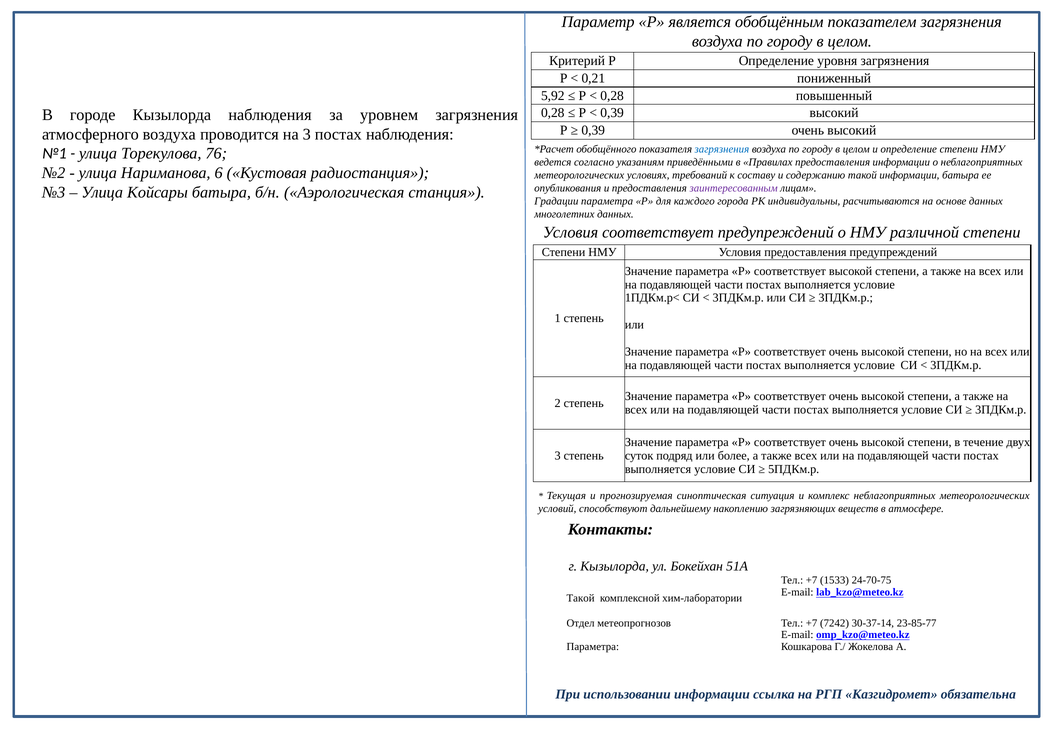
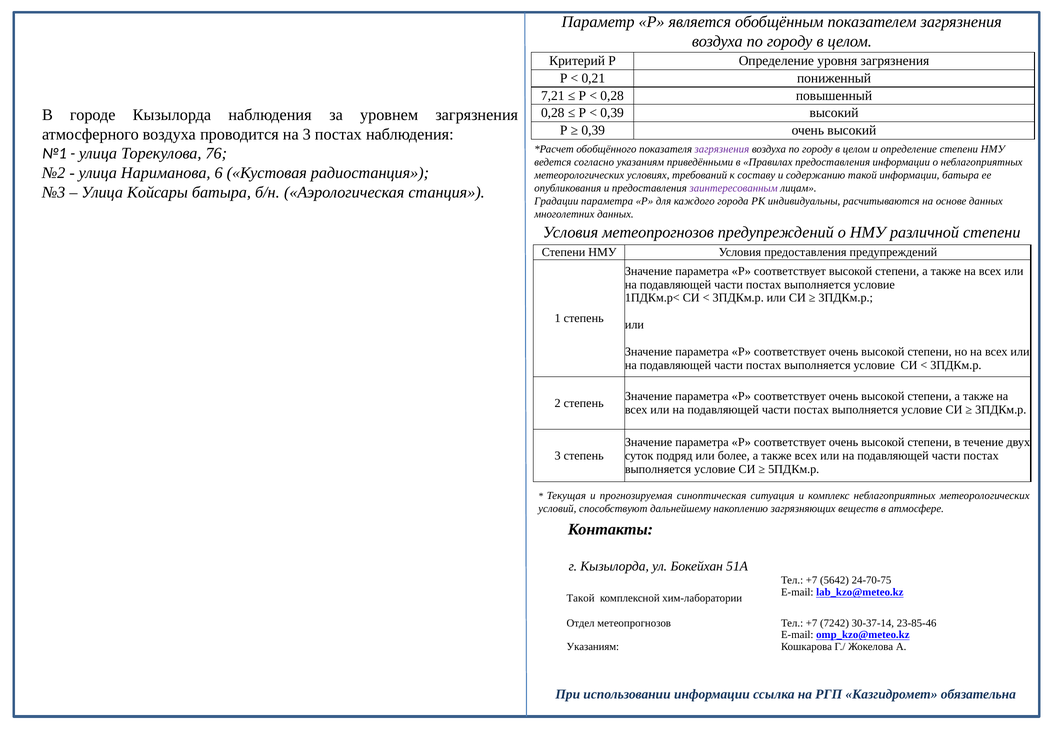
5,92: 5,92 -> 7,21 (553, 96)
загрязнения colour: blue -> purple (722, 149)
Условия соответствует: соответствует -> метеопрогнозов (658, 233)
1533: 1533 -> 5642 (834, 580)
23-85-77: 23-85-77 -> 23-85-46 (917, 623)
Параметра: Параметра -> Указаниям (593, 647)
